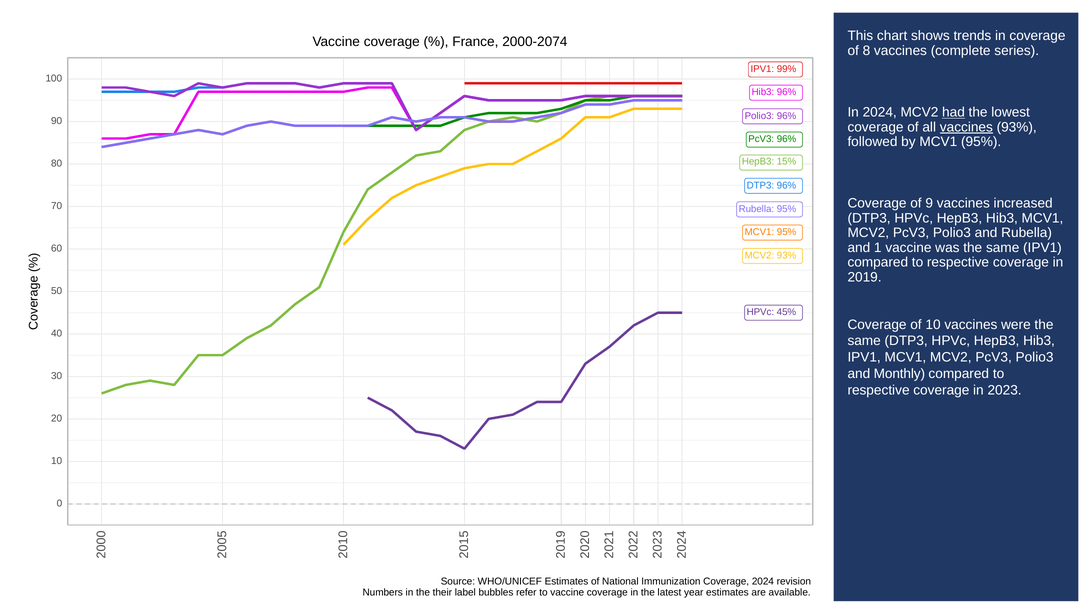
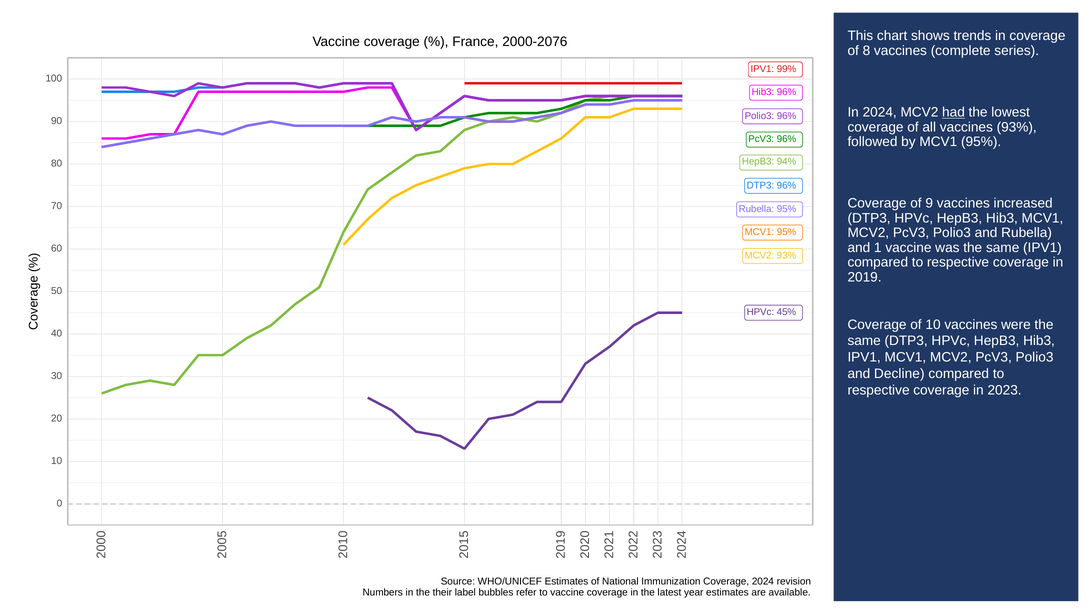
2000-2074: 2000-2074 -> 2000-2076 (535, 42)
vaccines underline: present -> none (966, 127)
15%: 15% -> 94% (787, 161)
Monthly: Monthly -> Decline (899, 374)
